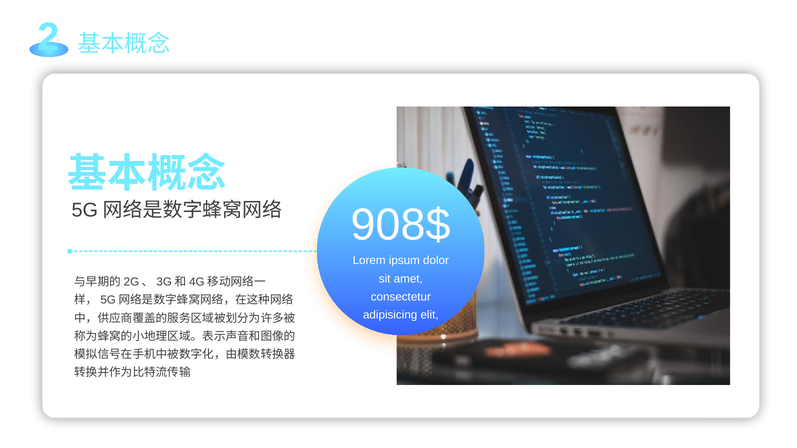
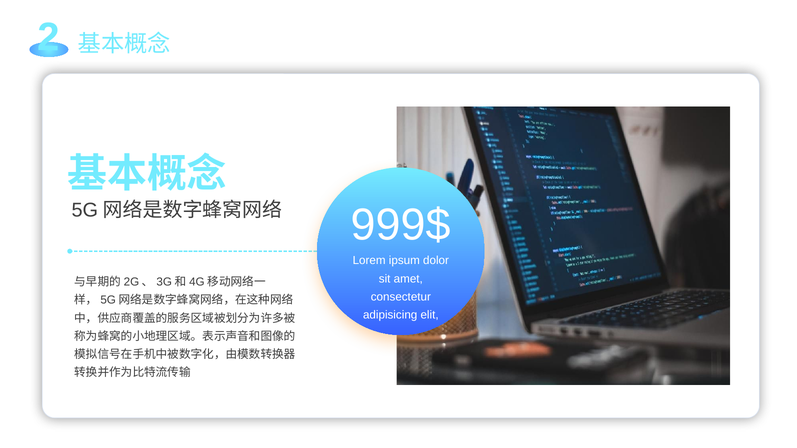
908$: 908$ -> 999$ (401, 225)
